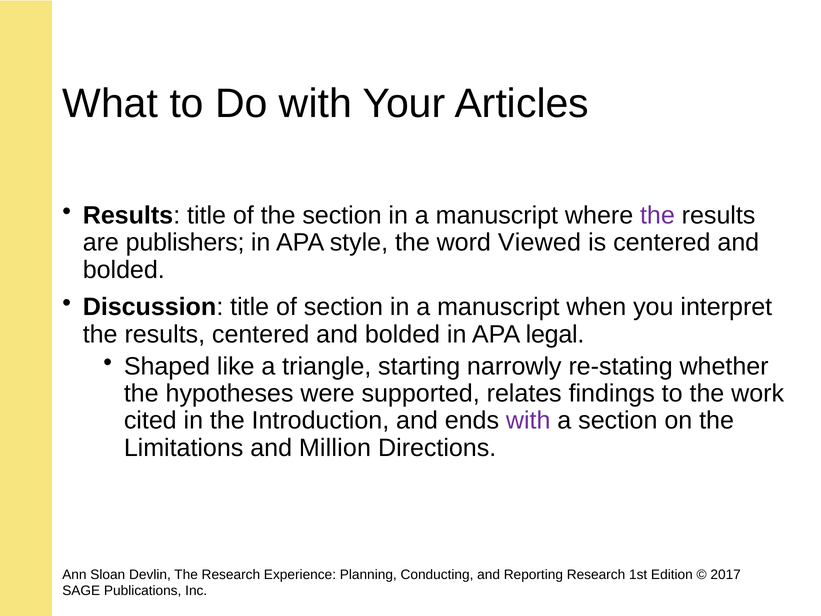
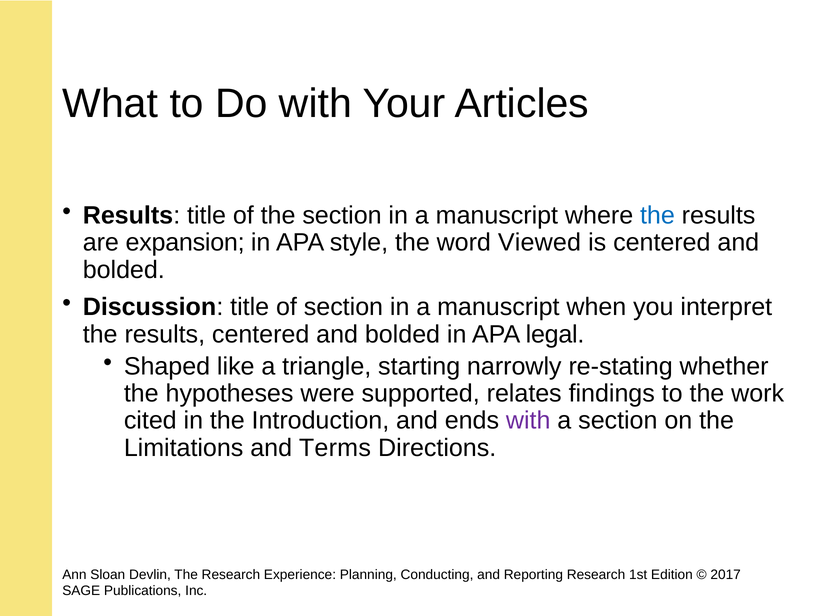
the colour: purple -> blue (657, 215)
publishers: publishers -> expansion (185, 243)
Million: Million -> Terms (335, 448)
